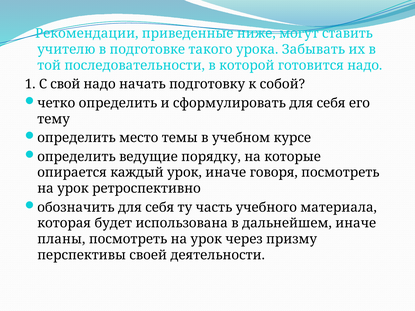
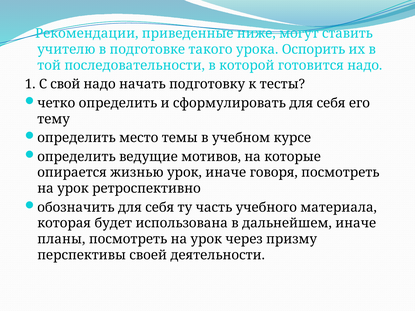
Забывать: Забывать -> Оспорить (313, 50)
собой: собой -> тесты (282, 84)
порядку: порядку -> мотивов (211, 157)
каждый: каждый -> жизнью (137, 173)
